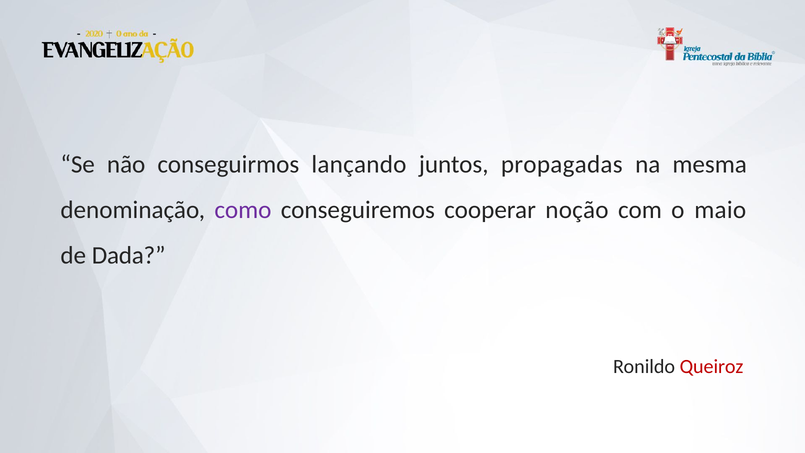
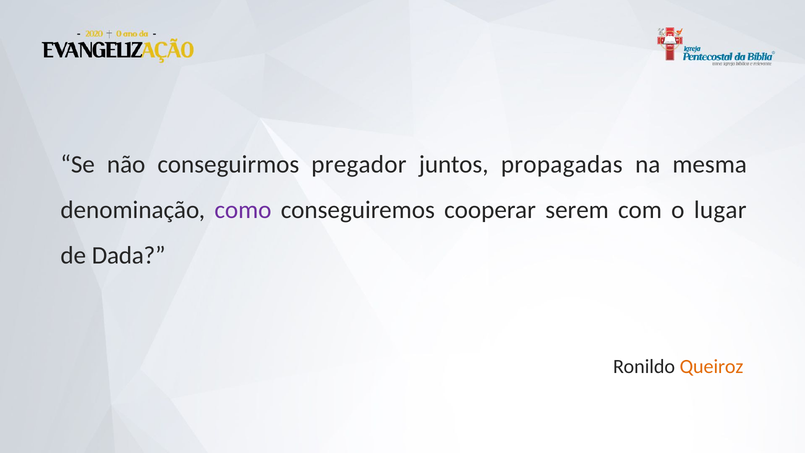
lançando: lançando -> pregador (359, 165)
noção: noção -> serem (577, 210)
maio: maio -> lugar (720, 210)
Queiroz colour: red -> orange (712, 366)
